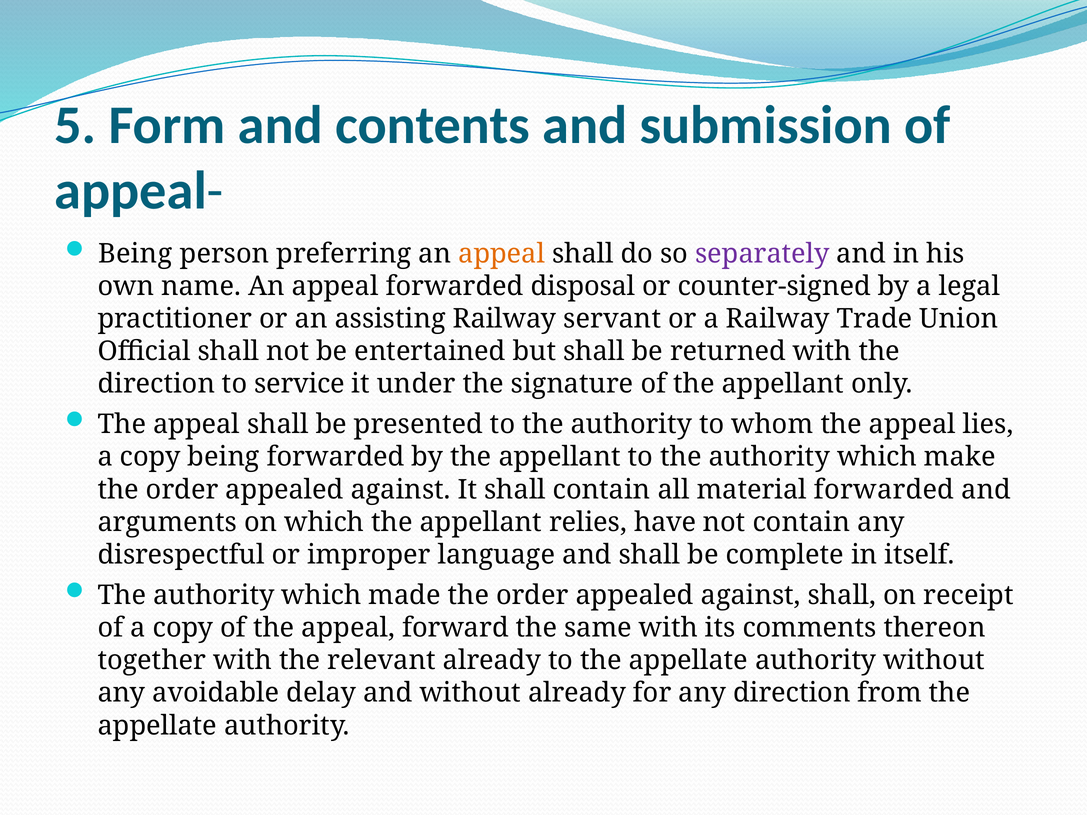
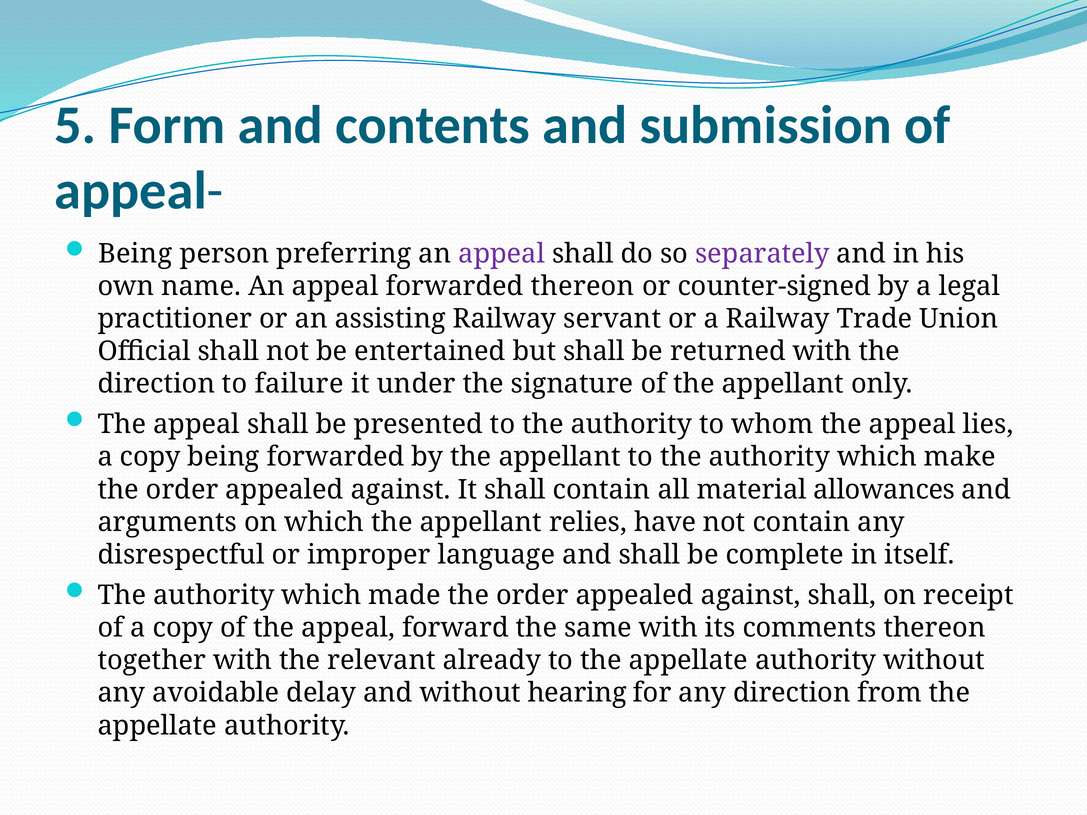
appeal colour: orange -> purple (502, 254)
forwarded disposal: disposal -> thereon (583, 286)
service: service -> failure (299, 384)
material forwarded: forwarded -> allowances (884, 490)
without already: already -> hearing (577, 693)
